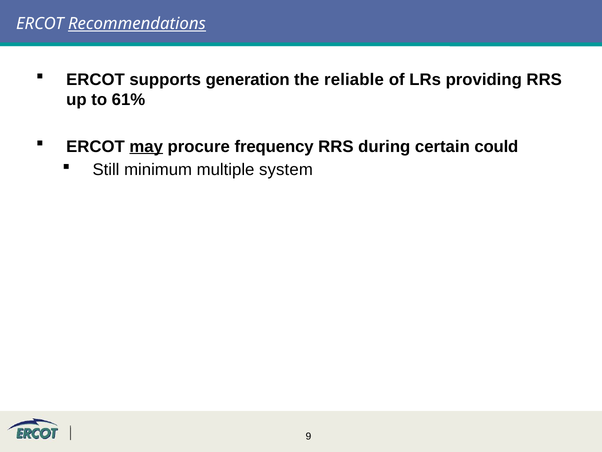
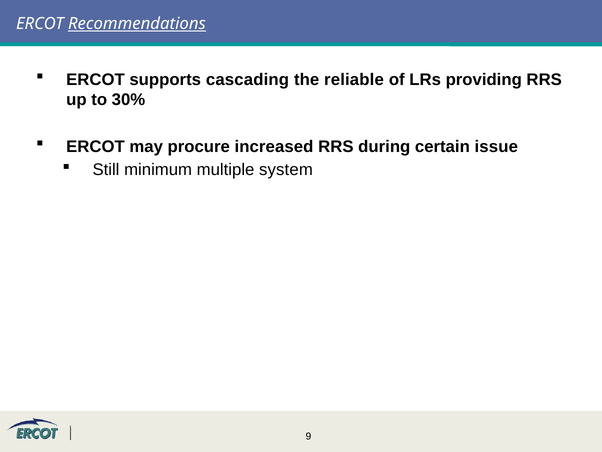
generation: generation -> cascading (247, 79)
61%: 61% -> 30% (128, 100)
may underline: present -> none (146, 146)
frequency: frequency -> increased (274, 146)
could: could -> issue (496, 146)
